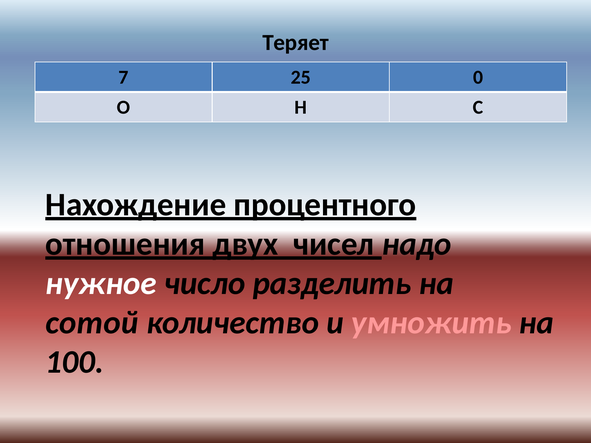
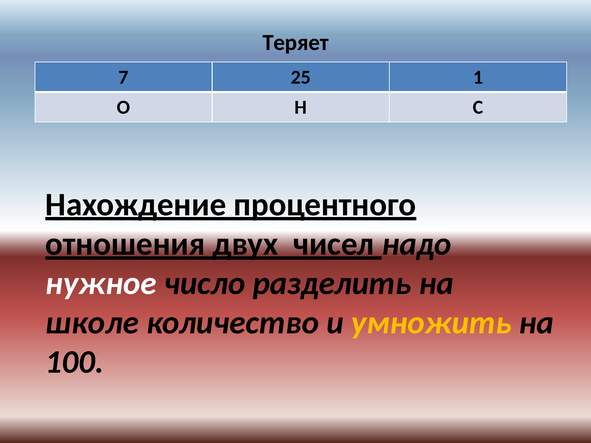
0: 0 -> 1 (478, 77)
сотой: сотой -> школе (92, 323)
умножить colour: pink -> yellow (431, 323)
